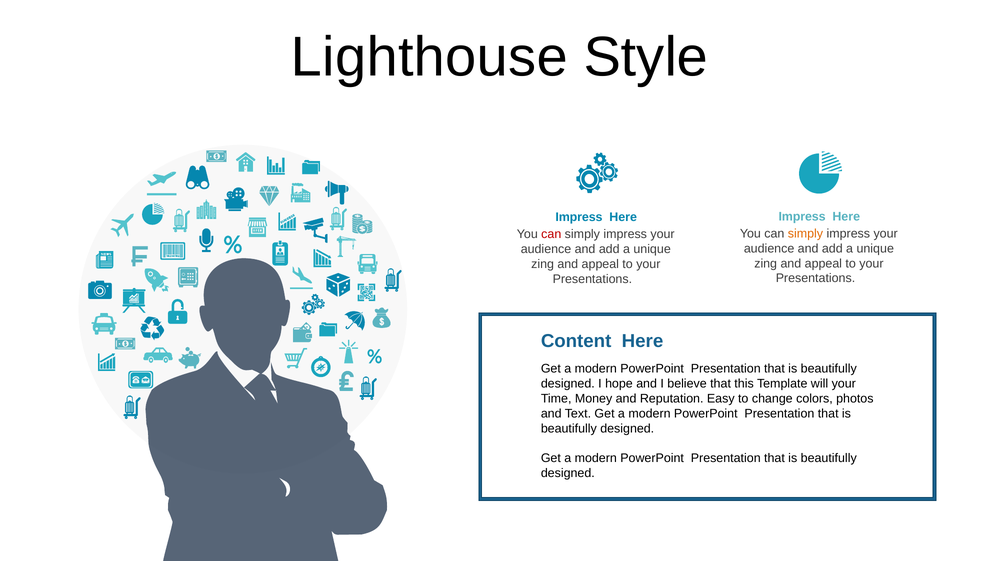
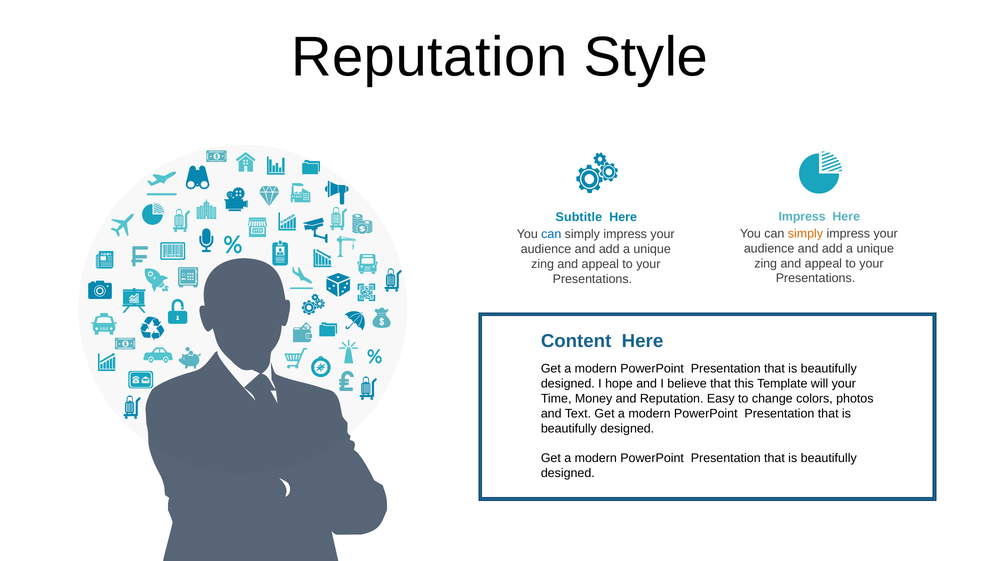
Lighthouse: Lighthouse -> Reputation (429, 57)
Impress: Impress -> Subtitle (579, 217)
can colour: red -> blue (551, 234)
